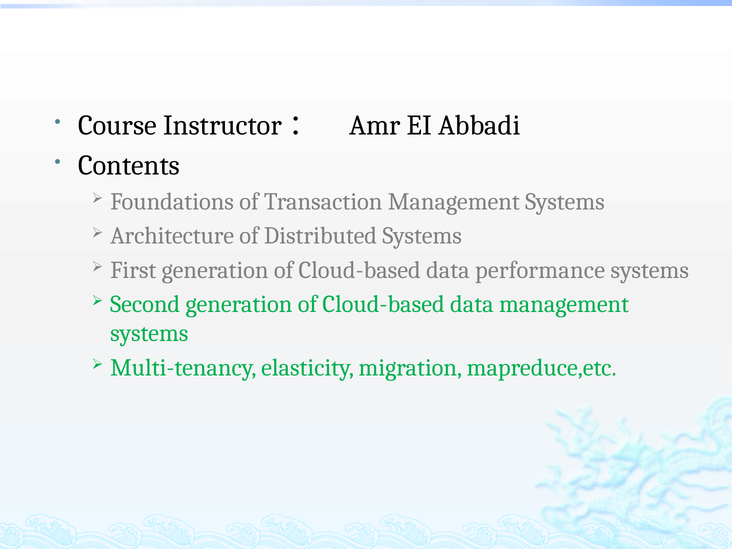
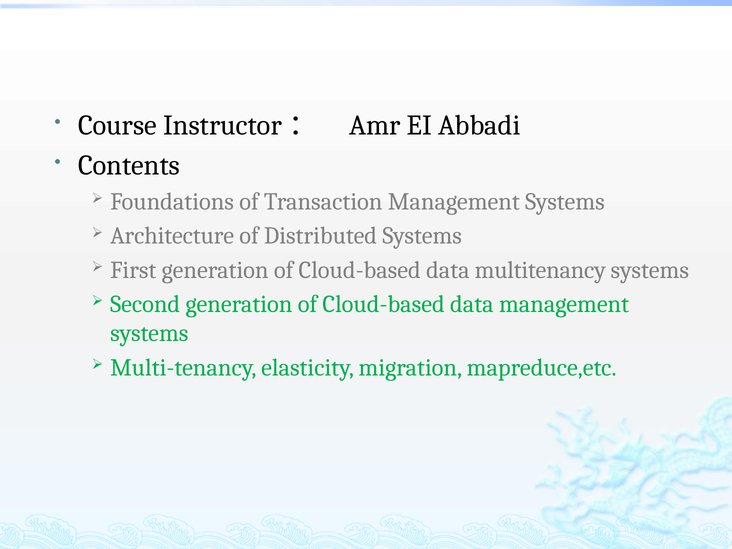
performance: performance -> multitenancy (540, 270)
